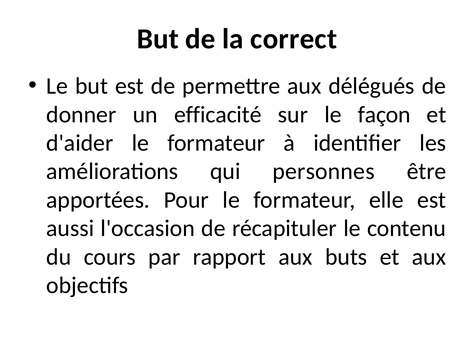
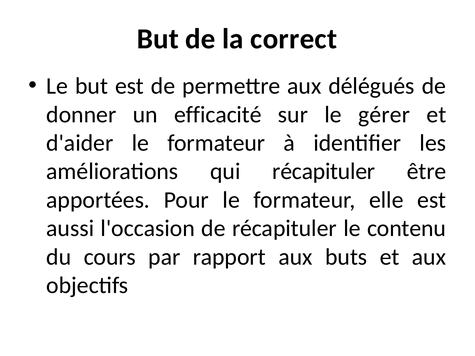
façon: façon -> gérer (384, 115)
qui personnes: personnes -> récapituler (324, 172)
